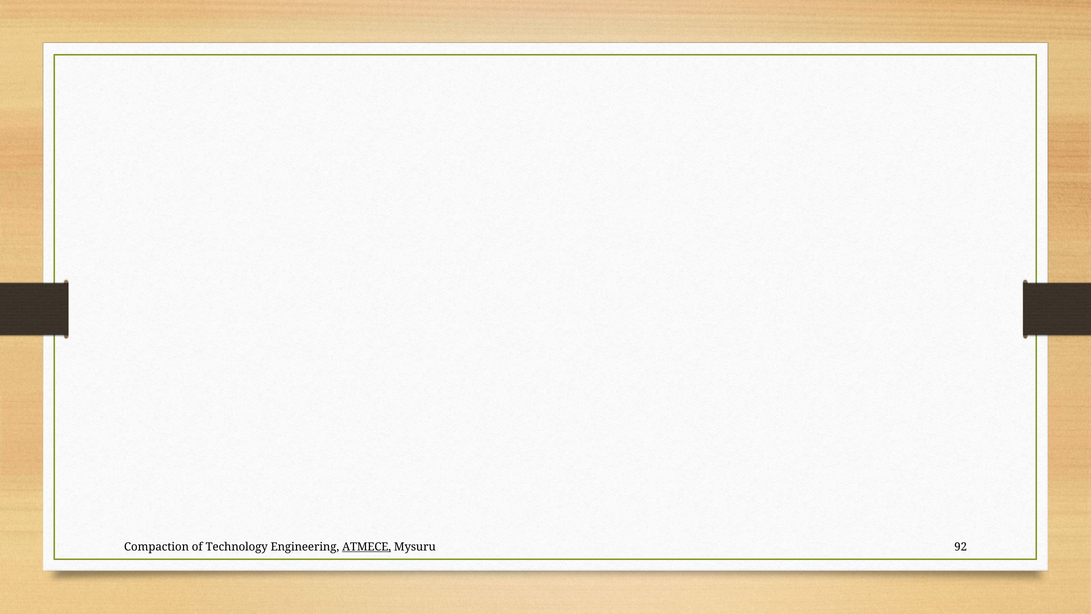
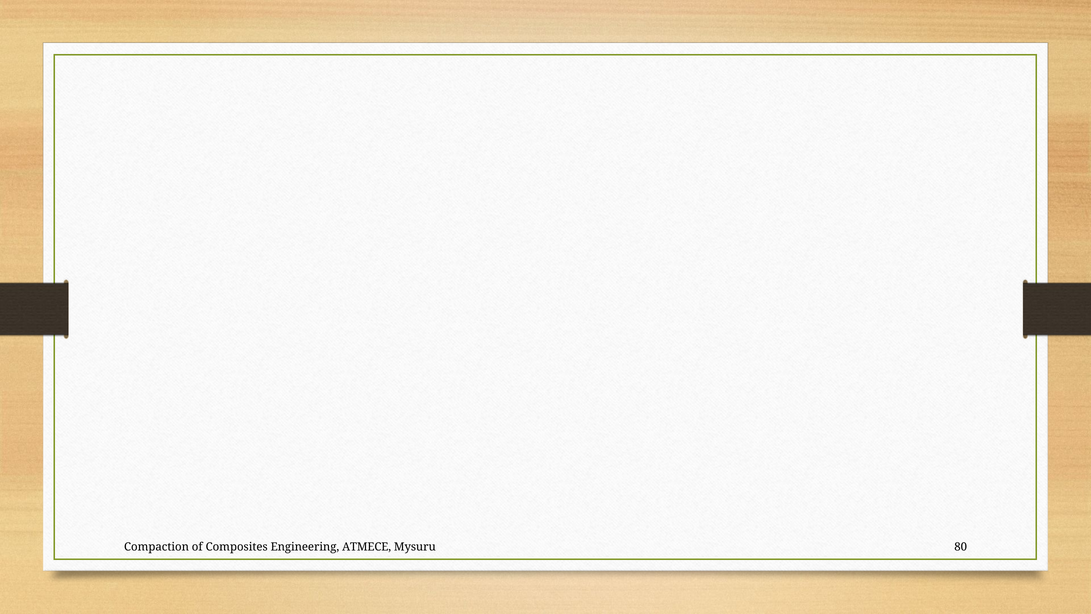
Technology: Technology -> Composites (237, 547)
ATMECE underline: present -> none (367, 547)
92: 92 -> 80 (961, 547)
